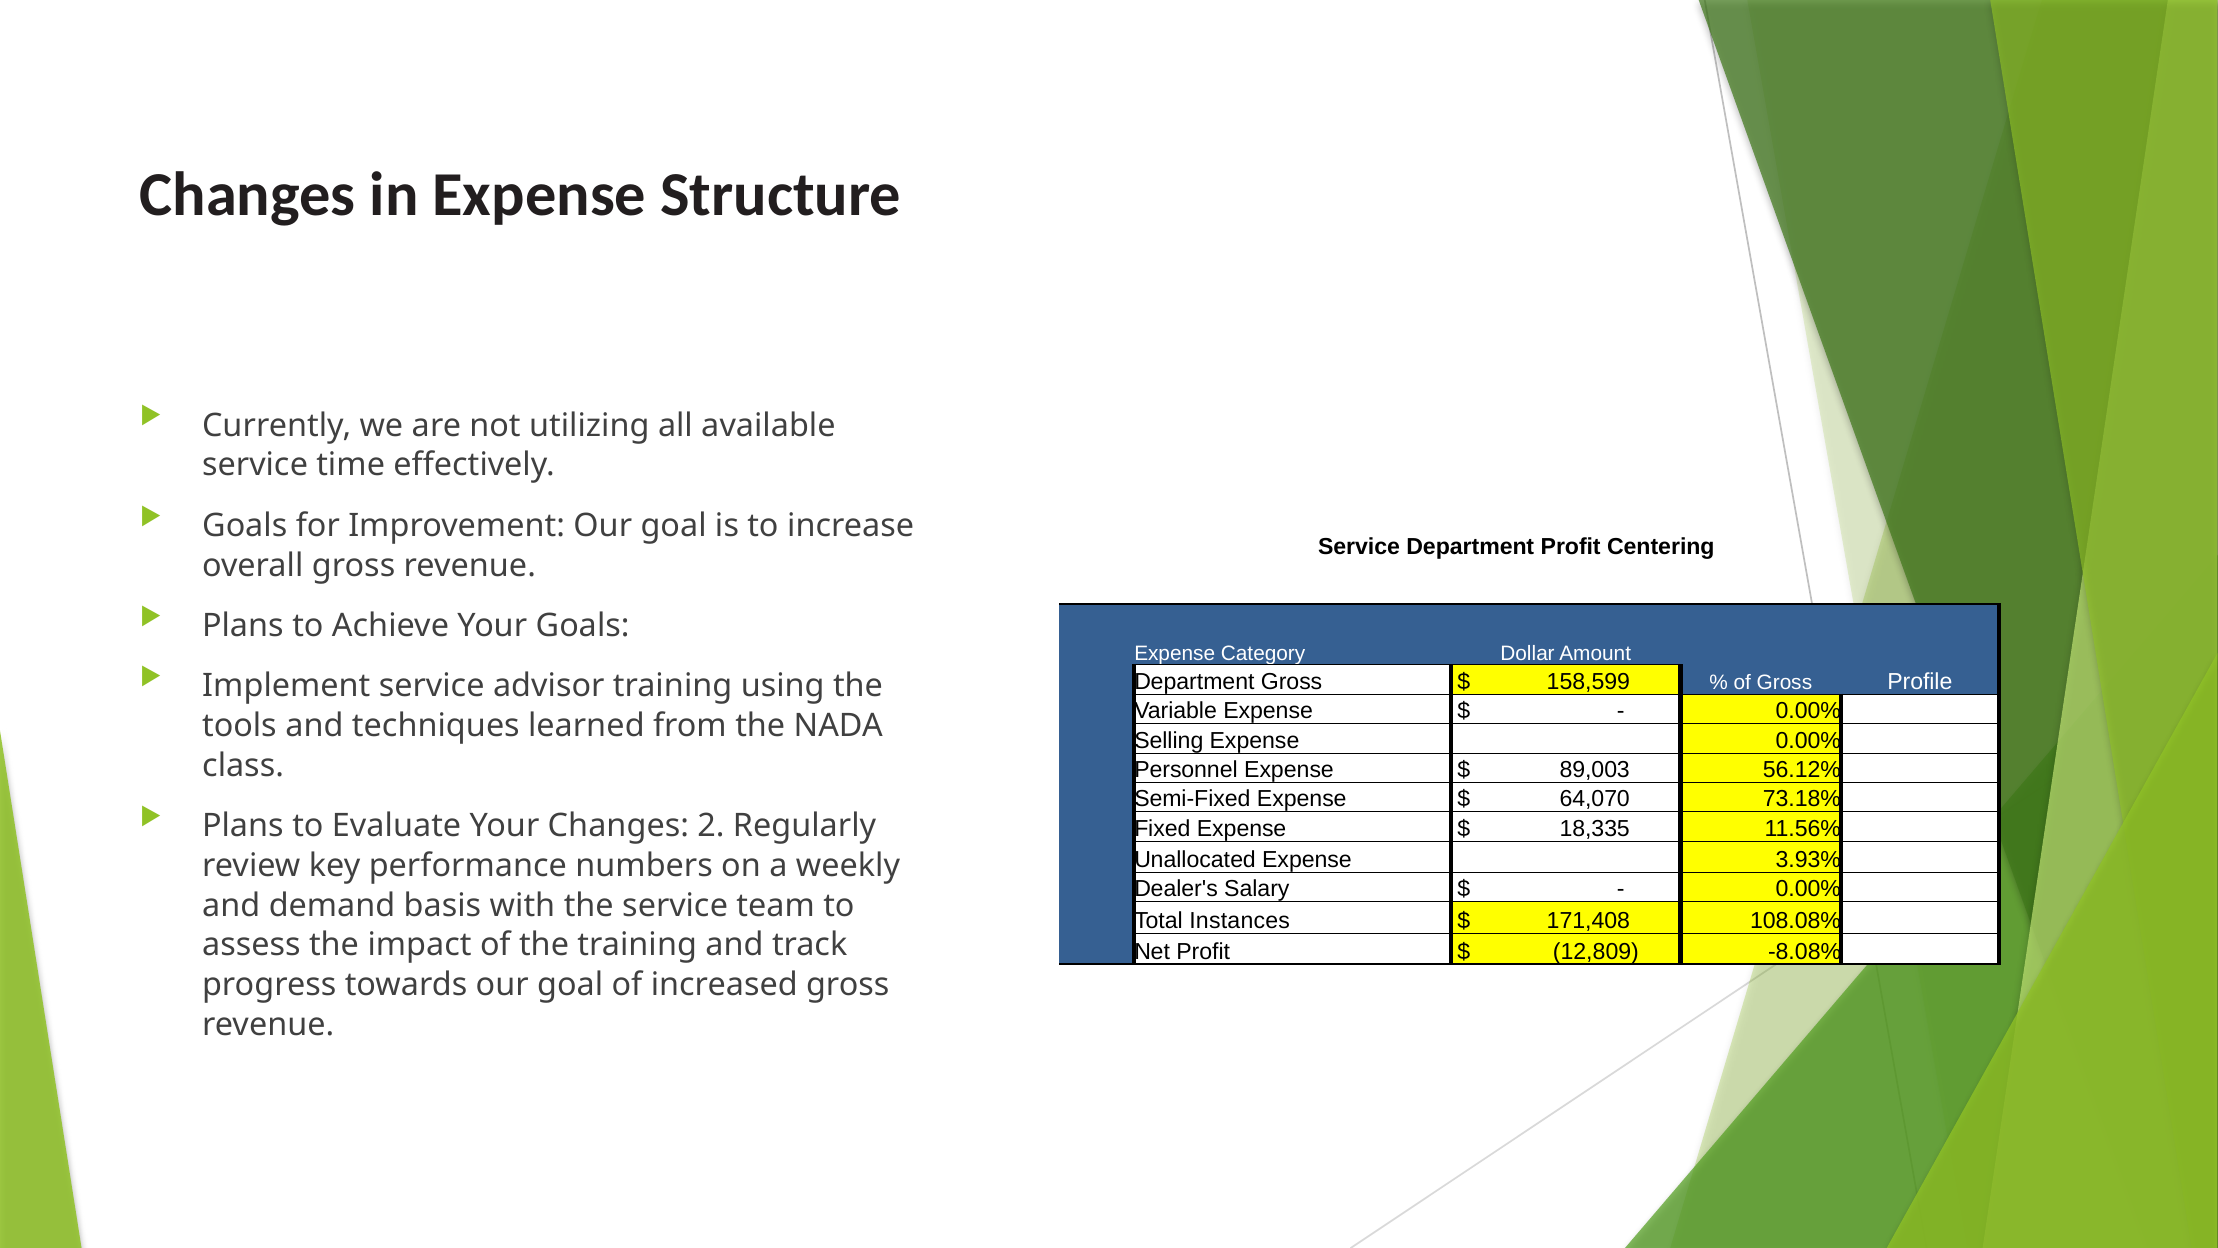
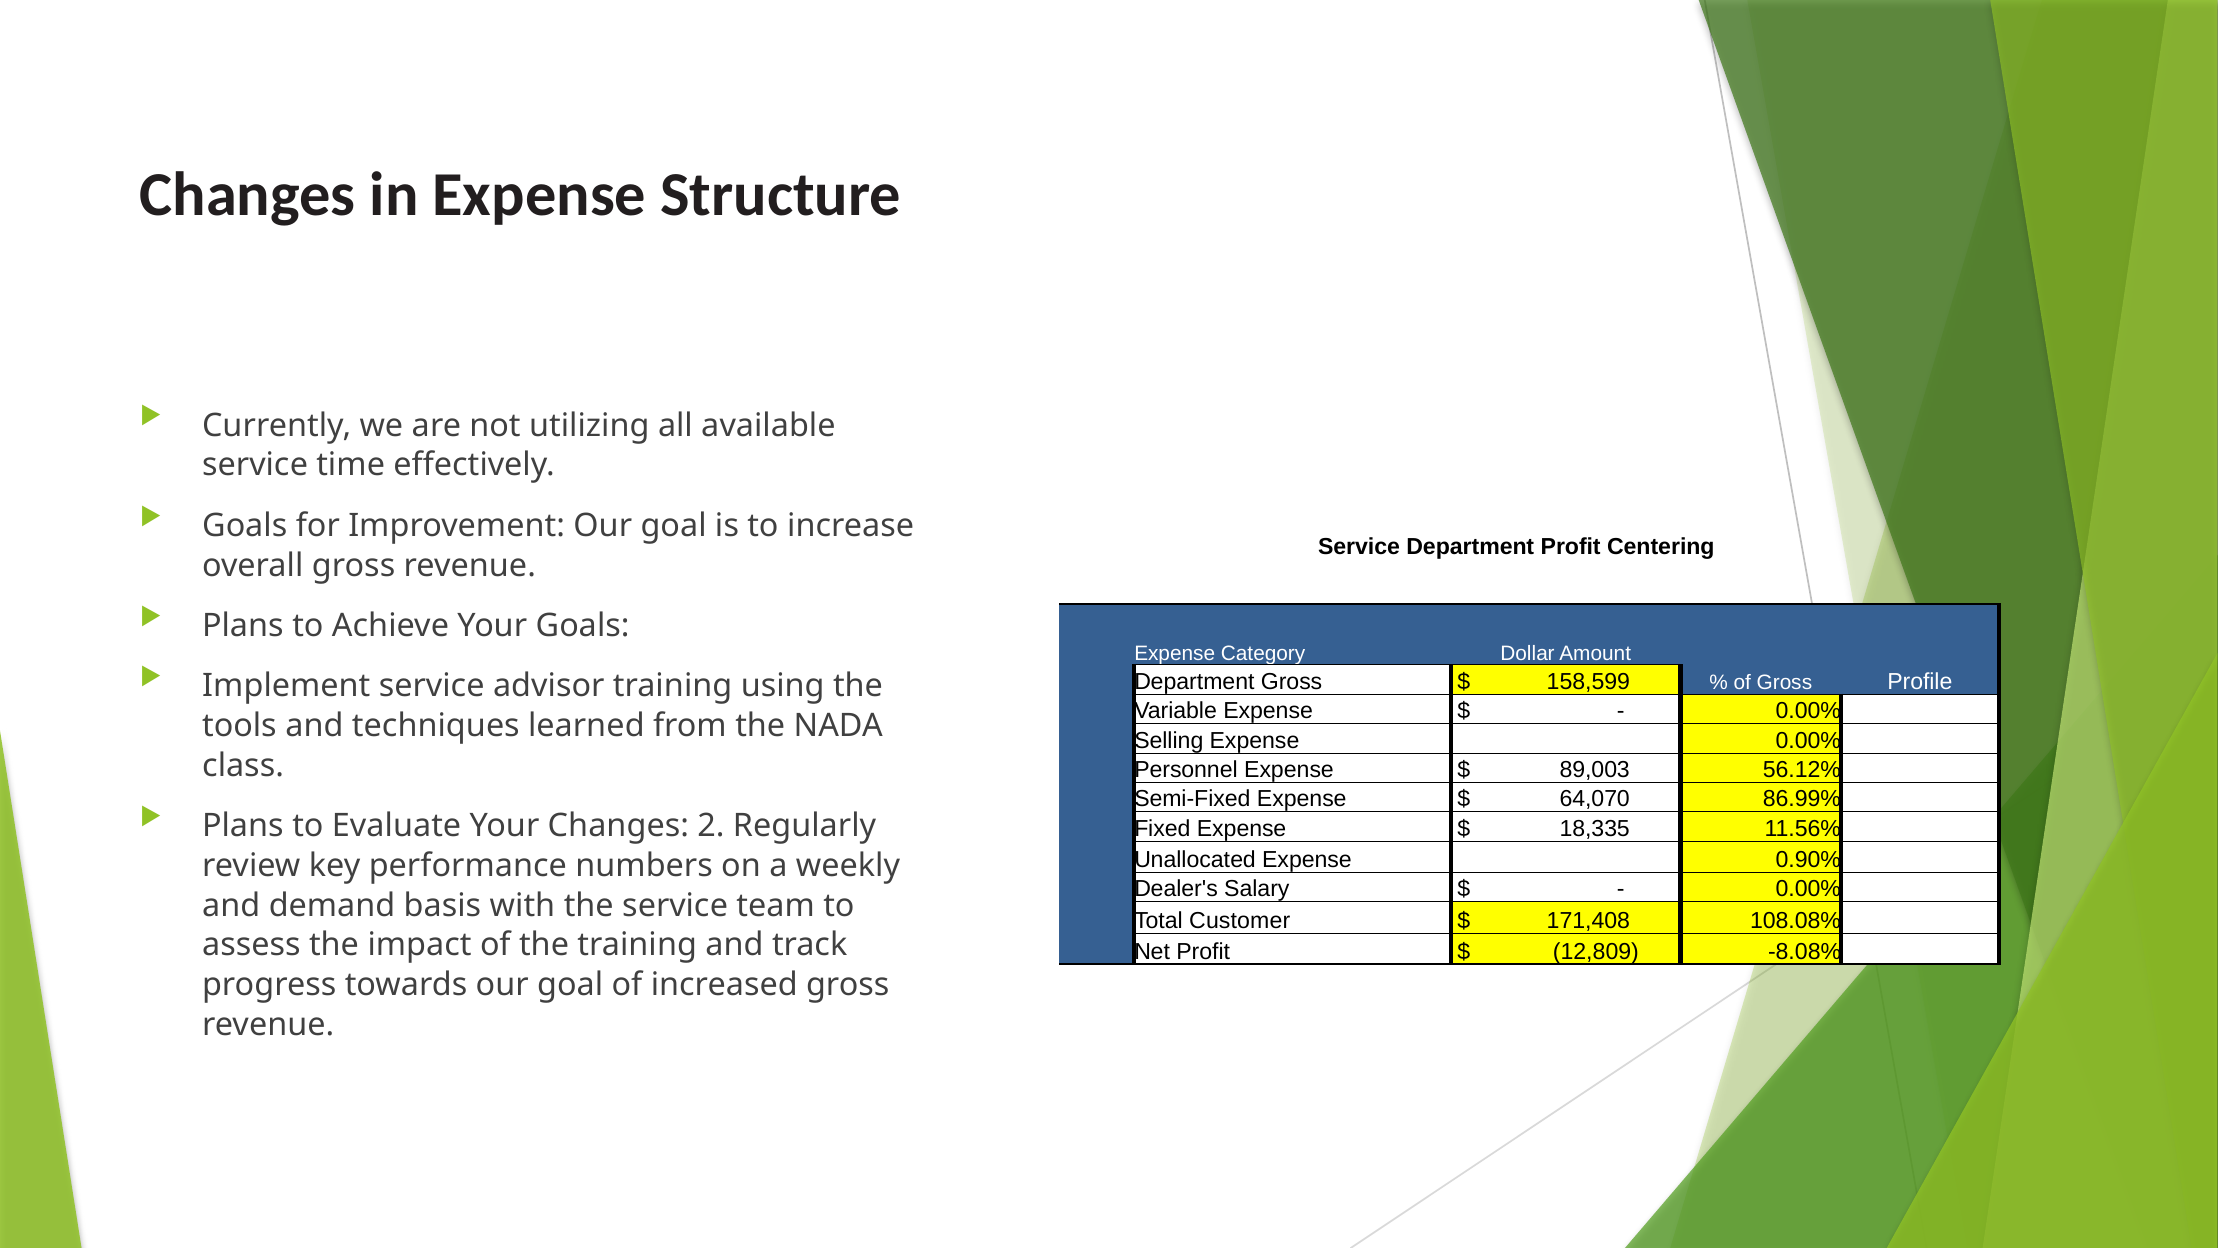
73.18%: 73.18% -> 86.99% (1802, 799)
3.93%: 3.93% -> 0.90% (1808, 860)
Instances: Instances -> Customer (1240, 920)
